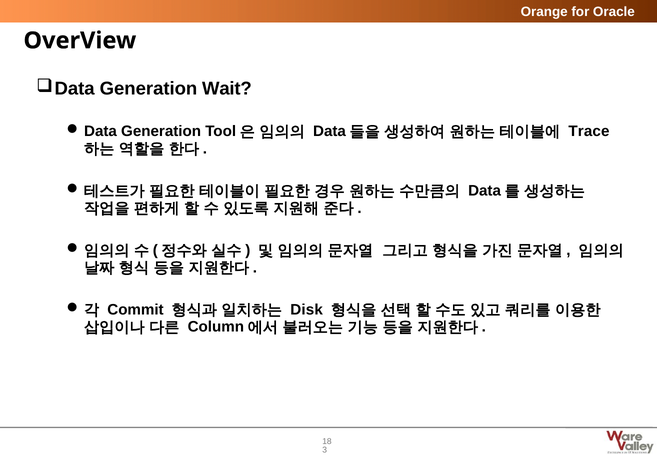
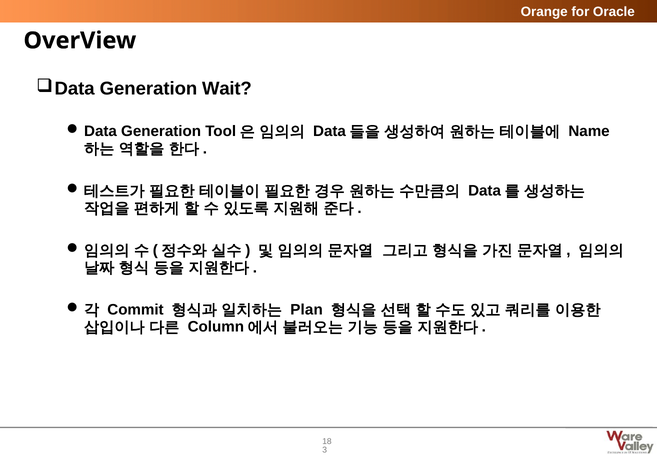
Trace: Trace -> Name (589, 131)
Disk: Disk -> Plan (307, 310)
